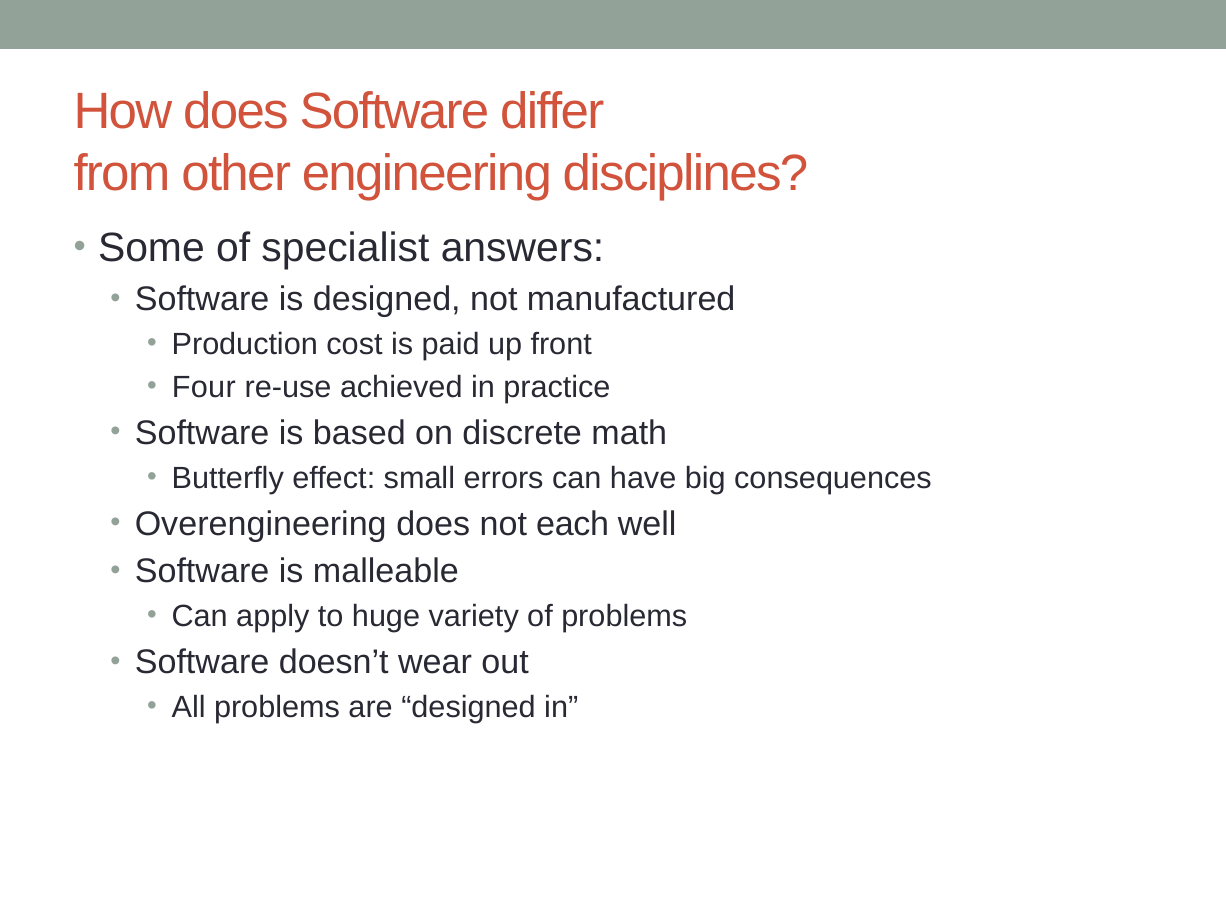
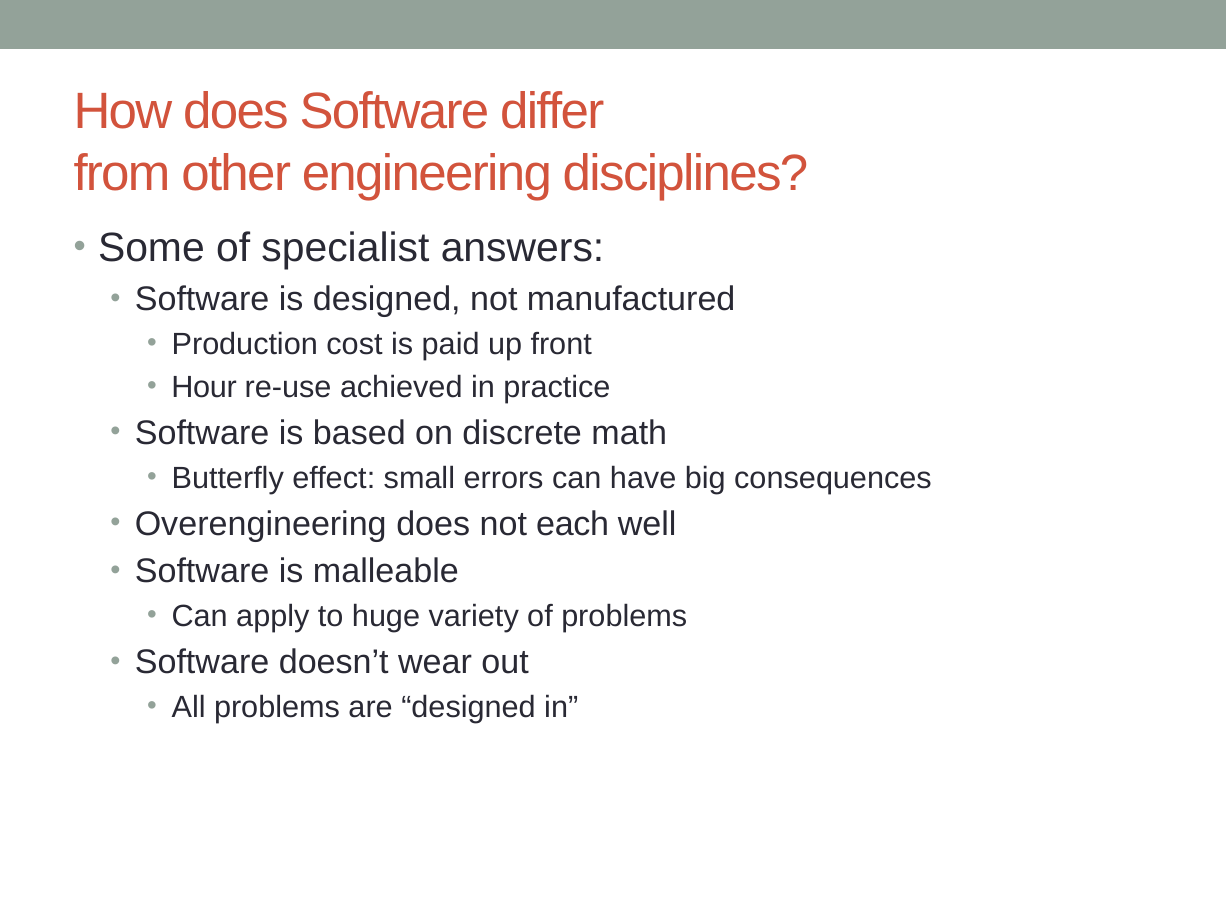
Four: Four -> Hour (204, 387)
